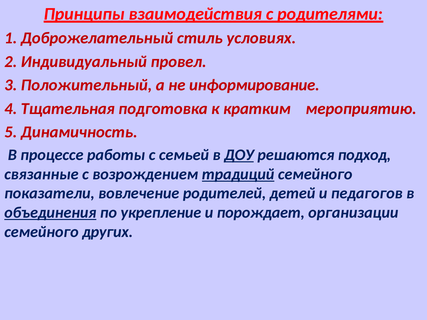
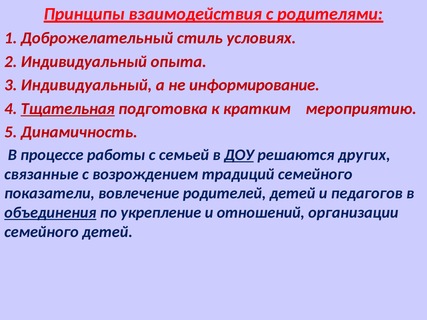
провел: провел -> опыта (179, 62)
3 Положительный: Положительный -> Индивидуальный (86, 85)
Тщательная underline: none -> present (68, 109)
подход: подход -> других (364, 155)
традиций underline: present -> none (238, 174)
порождает: порождает -> отношений (261, 213)
семейного других: других -> детей (108, 232)
